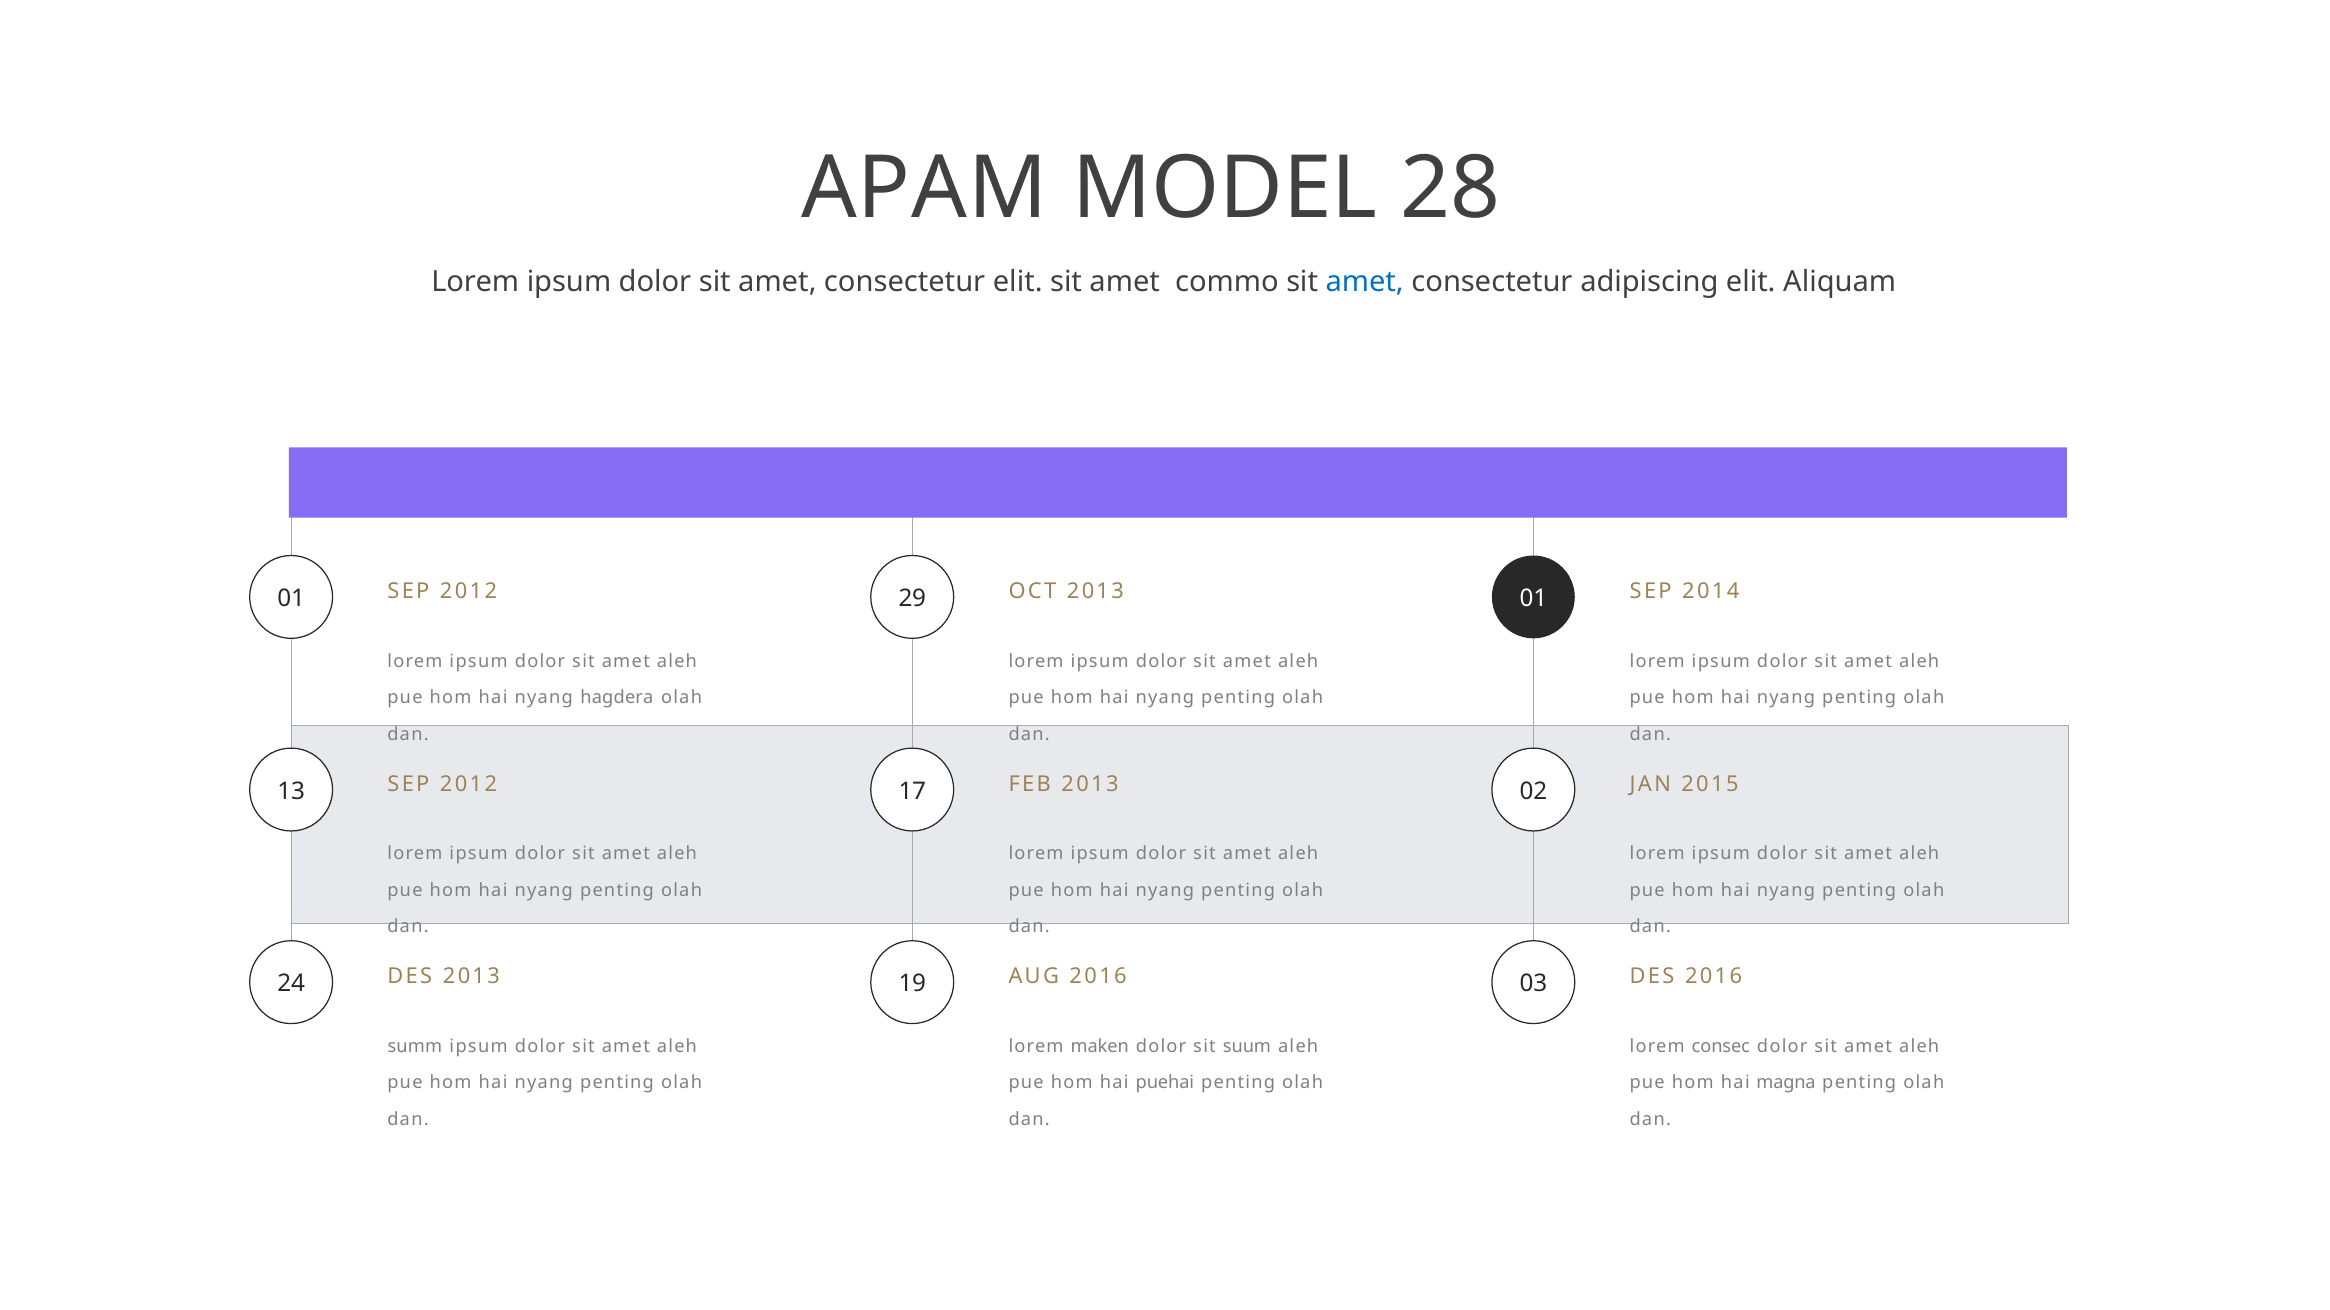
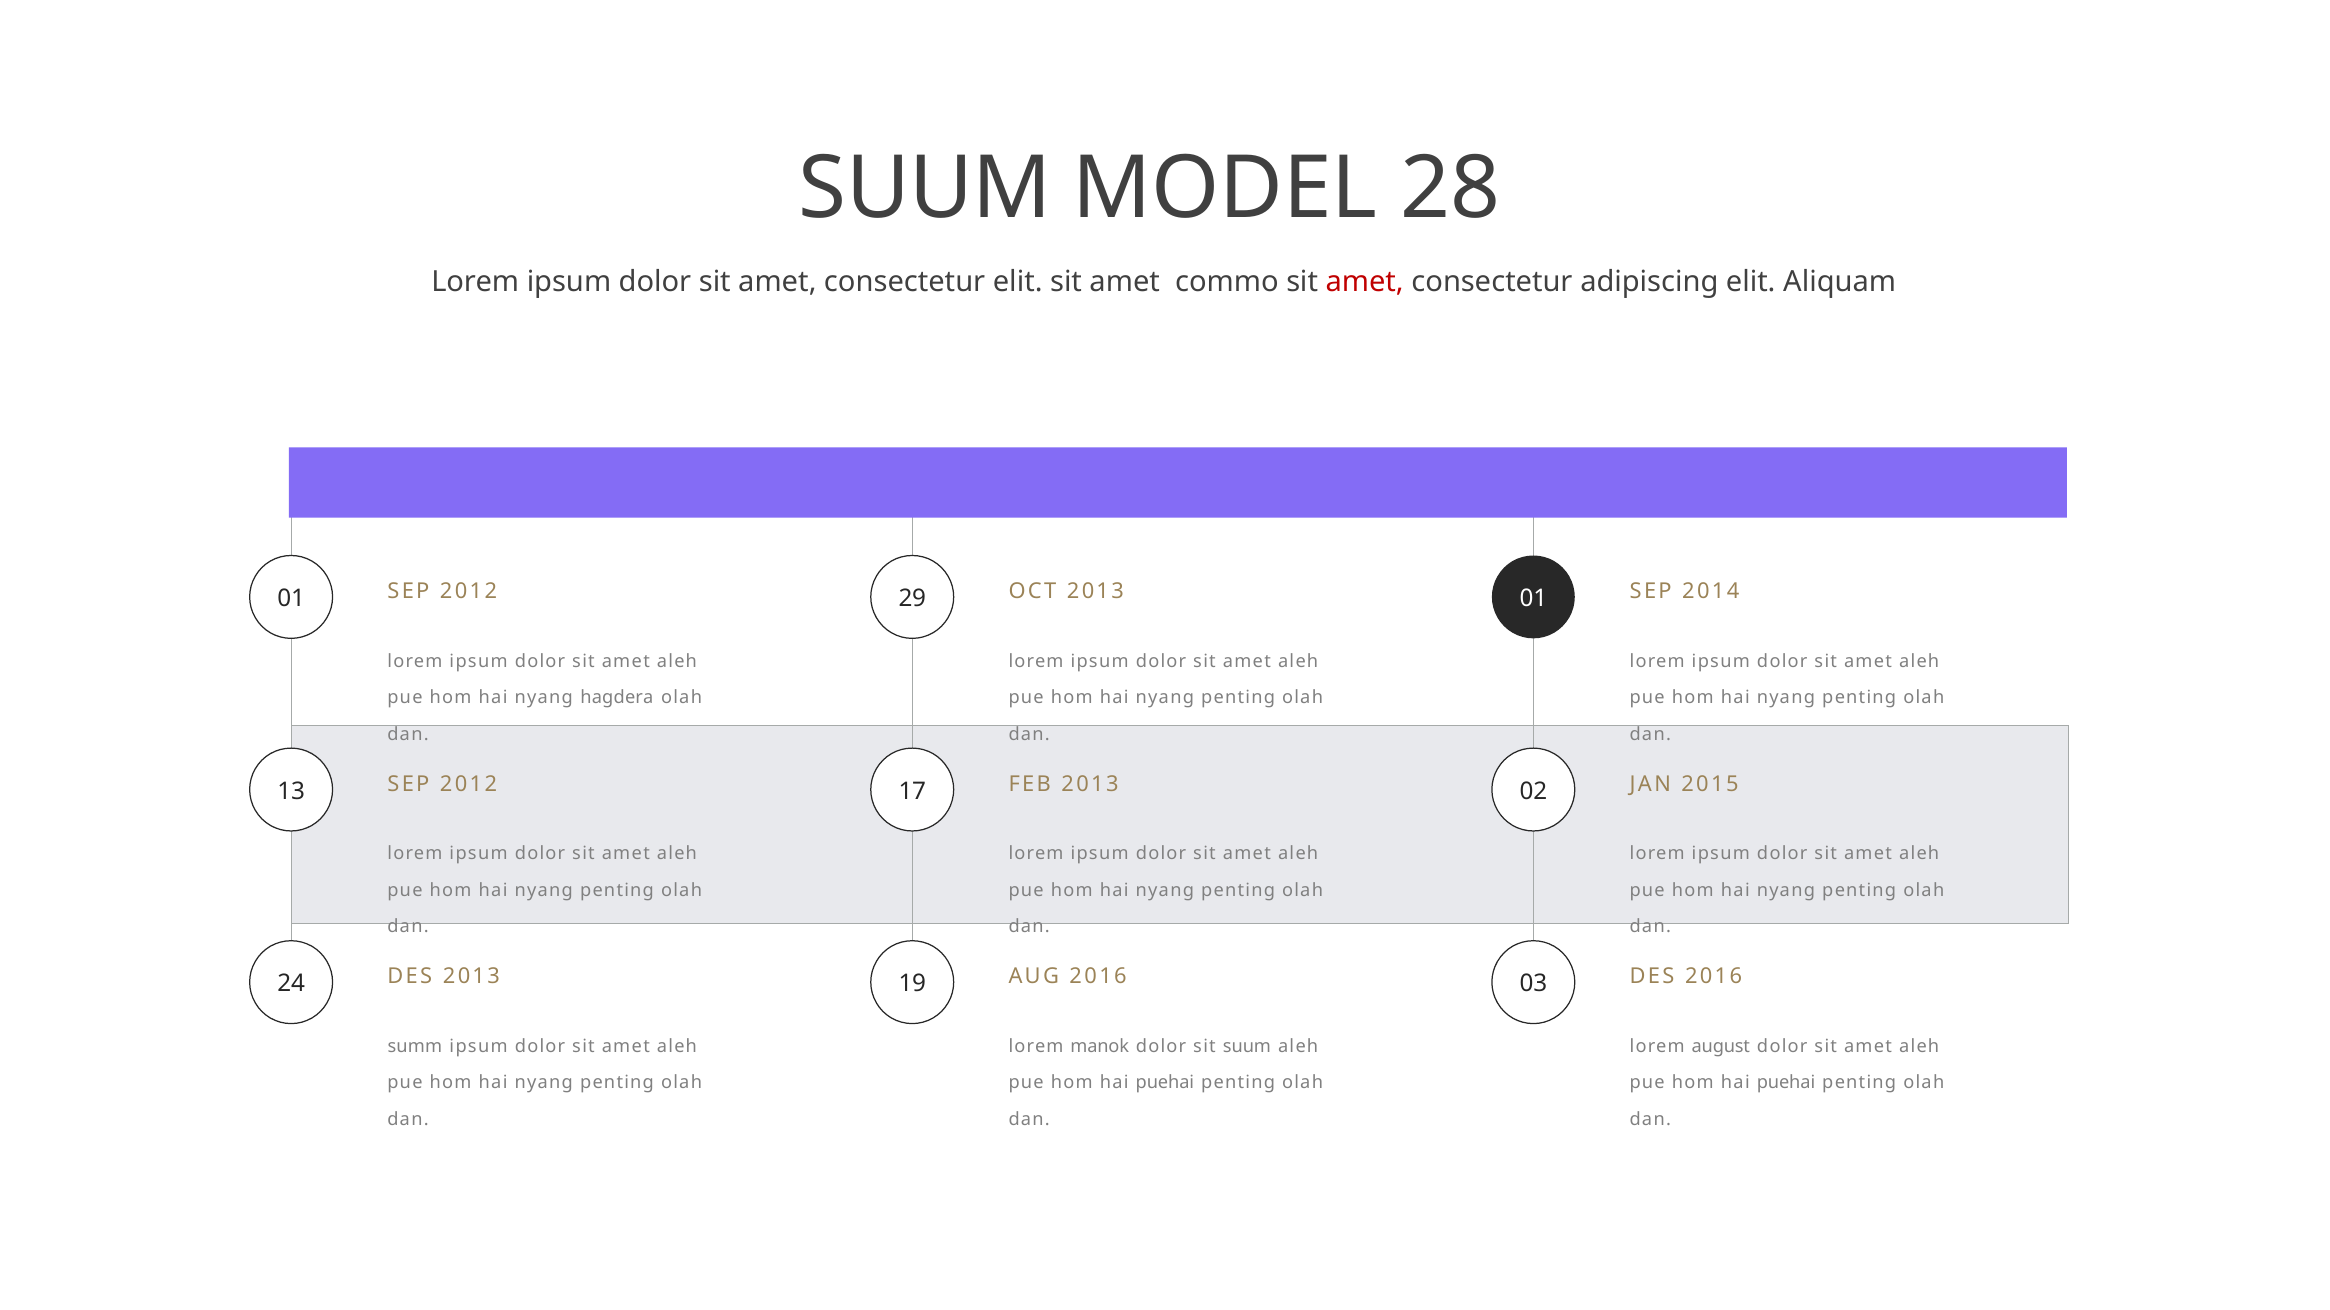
APAM: APAM -> SUUM (925, 188)
amet colour: blue -> red (1365, 282)
maken: maken -> manok (1100, 1047)
consec: consec -> august (1721, 1047)
magna: magna -> puehai (1786, 1083)
